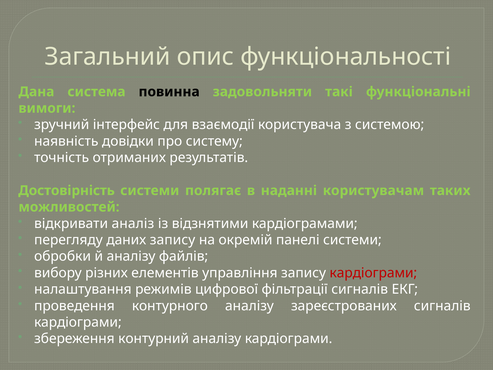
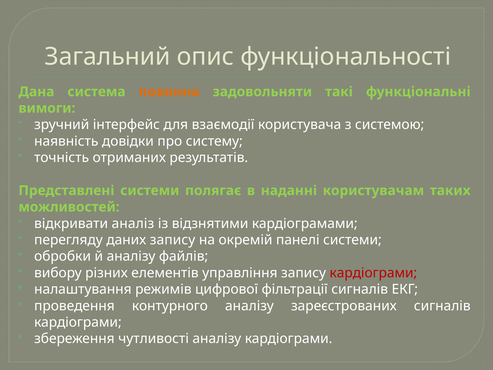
повинна colour: black -> orange (169, 92)
Достовірність: Достовірність -> Представлені (66, 190)
контурний: контурний -> чутливості (154, 339)
